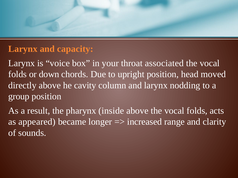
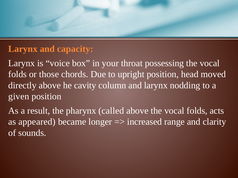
associated: associated -> possessing (164, 63)
down: down -> those (49, 74)
group: group -> given (19, 97)
inside: inside -> called (111, 111)
